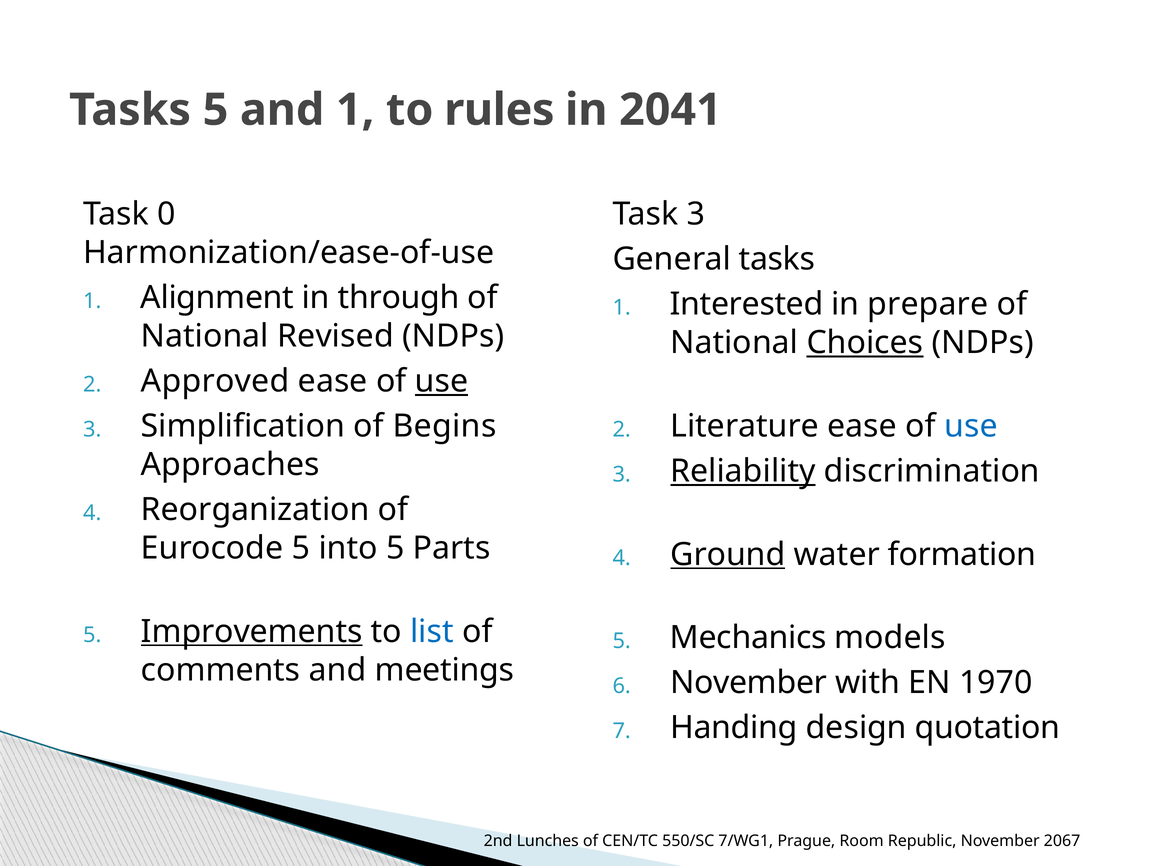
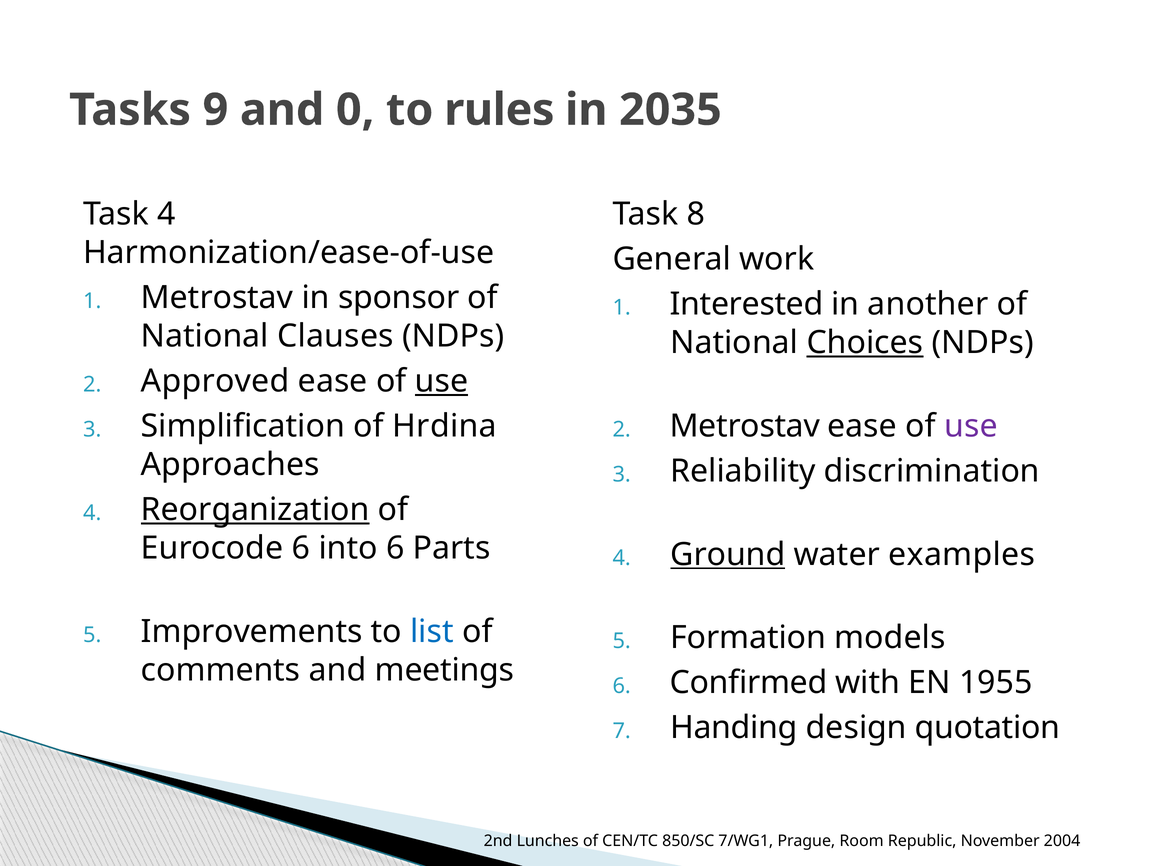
Tasks 5: 5 -> 9 (215, 110)
and 1: 1 -> 0 (355, 110)
2041: 2041 -> 2035 (670, 110)
Task 0: 0 -> 4 (166, 214)
Task 3: 3 -> 8 (696, 214)
General tasks: tasks -> work (777, 259)
1 Alignment: Alignment -> Metrostav (217, 298)
through: through -> sponsor (399, 298)
prepare: prepare -> another (928, 304)
Revised: Revised -> Clauses (335, 336)
Begins: Begins -> Hrdina (445, 426)
2 Literature: Literature -> Metrostav (745, 426)
use colour: blue -> purple (971, 426)
Reliability underline: present -> none (743, 471)
Reorganization underline: none -> present (255, 510)
Eurocode 5: 5 -> 6 (301, 548)
into 5: 5 -> 6 (395, 548)
formation: formation -> examples (962, 555)
Improvements underline: present -> none (252, 632)
Mechanics: Mechanics -> Formation (748, 638)
November: November -> Confirmed (749, 683)
1970: 1970 -> 1955 (996, 683)
550/SC: 550/SC -> 850/SC (688, 841)
2067: 2067 -> 2004 (1062, 841)
